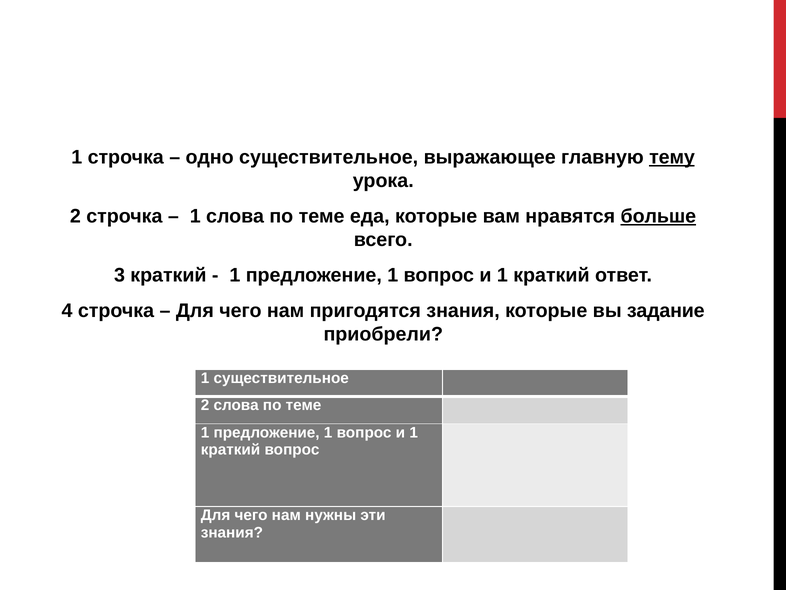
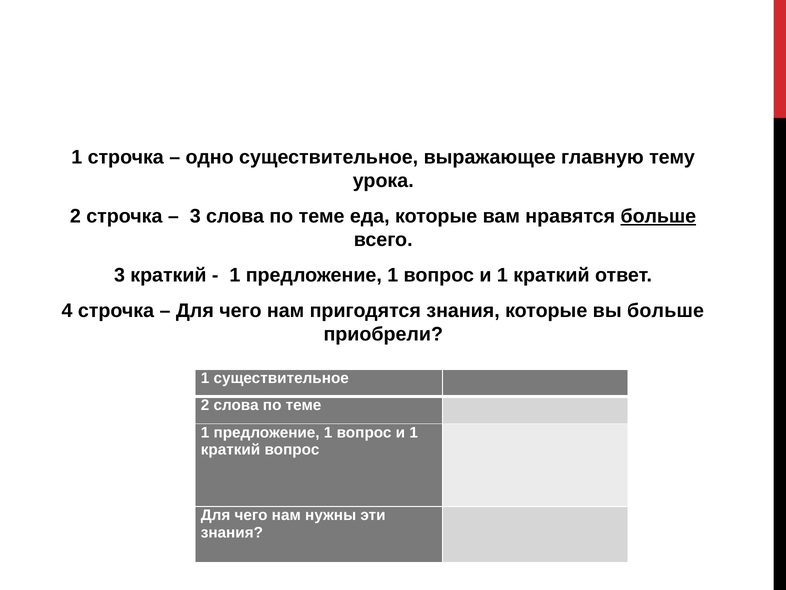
тему underline: present -> none (672, 157)
1: 1 -> 3 (195, 216)
вы задание: задание -> больше (666, 310)
